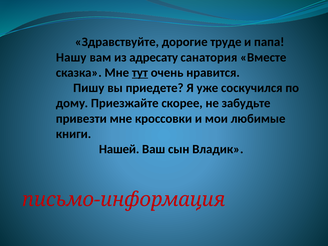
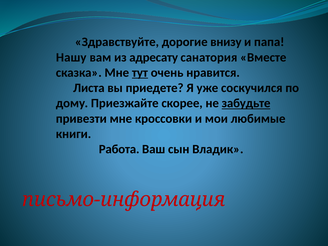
труде: труде -> внизу (226, 42)
Пишу: Пишу -> Листа (89, 88)
забудьте underline: none -> present (246, 103)
Нашей: Нашей -> Работа (119, 149)
